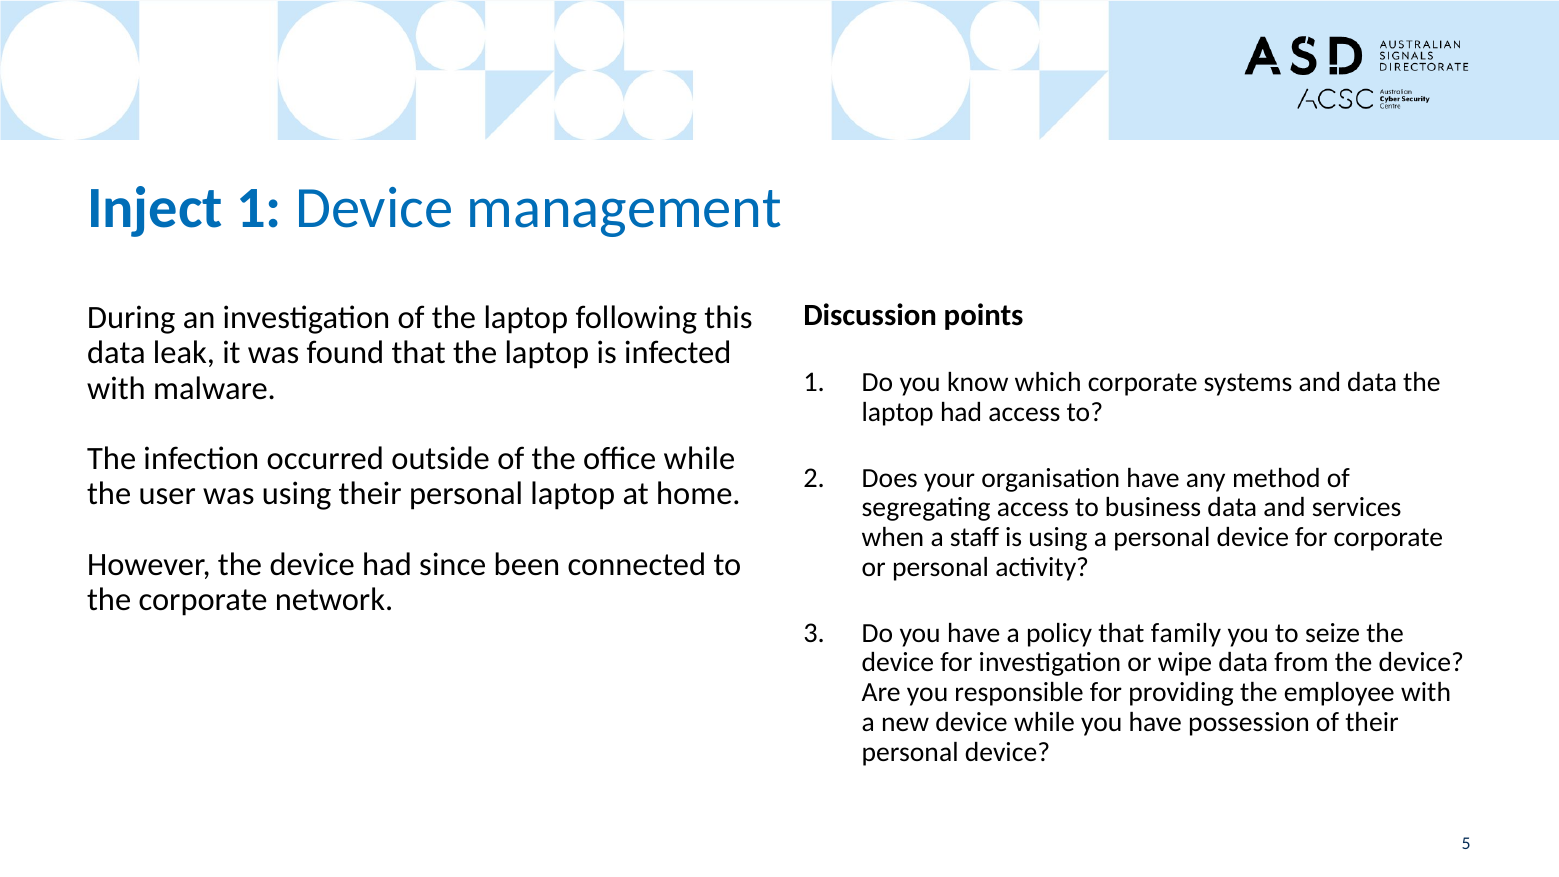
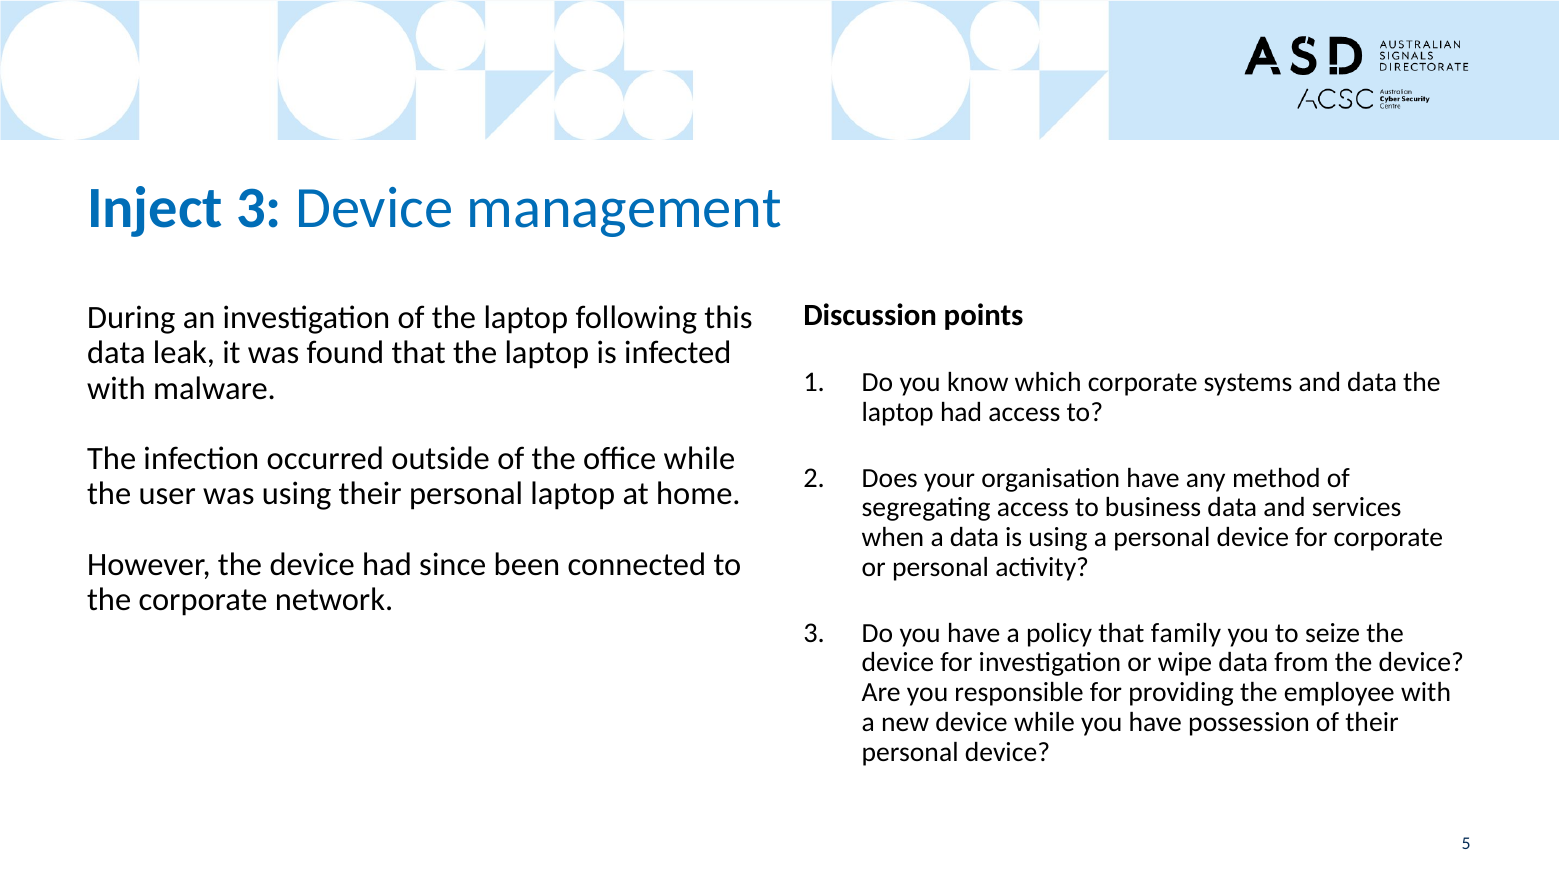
Inject 1: 1 -> 3 (259, 208)
a staff: staff -> data (975, 538)
